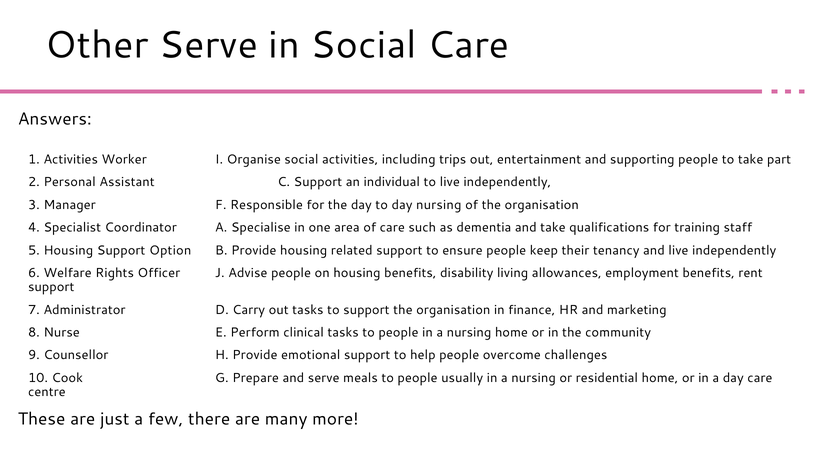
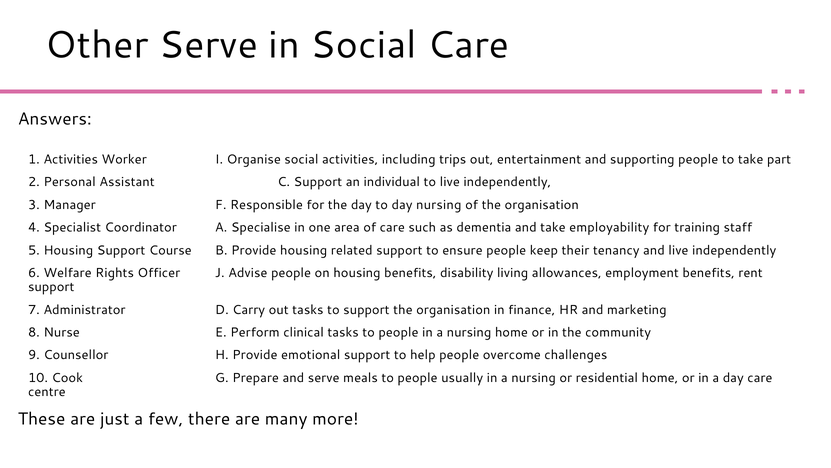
qualifications: qualifications -> employability (609, 227)
Option: Option -> Course (170, 250)
